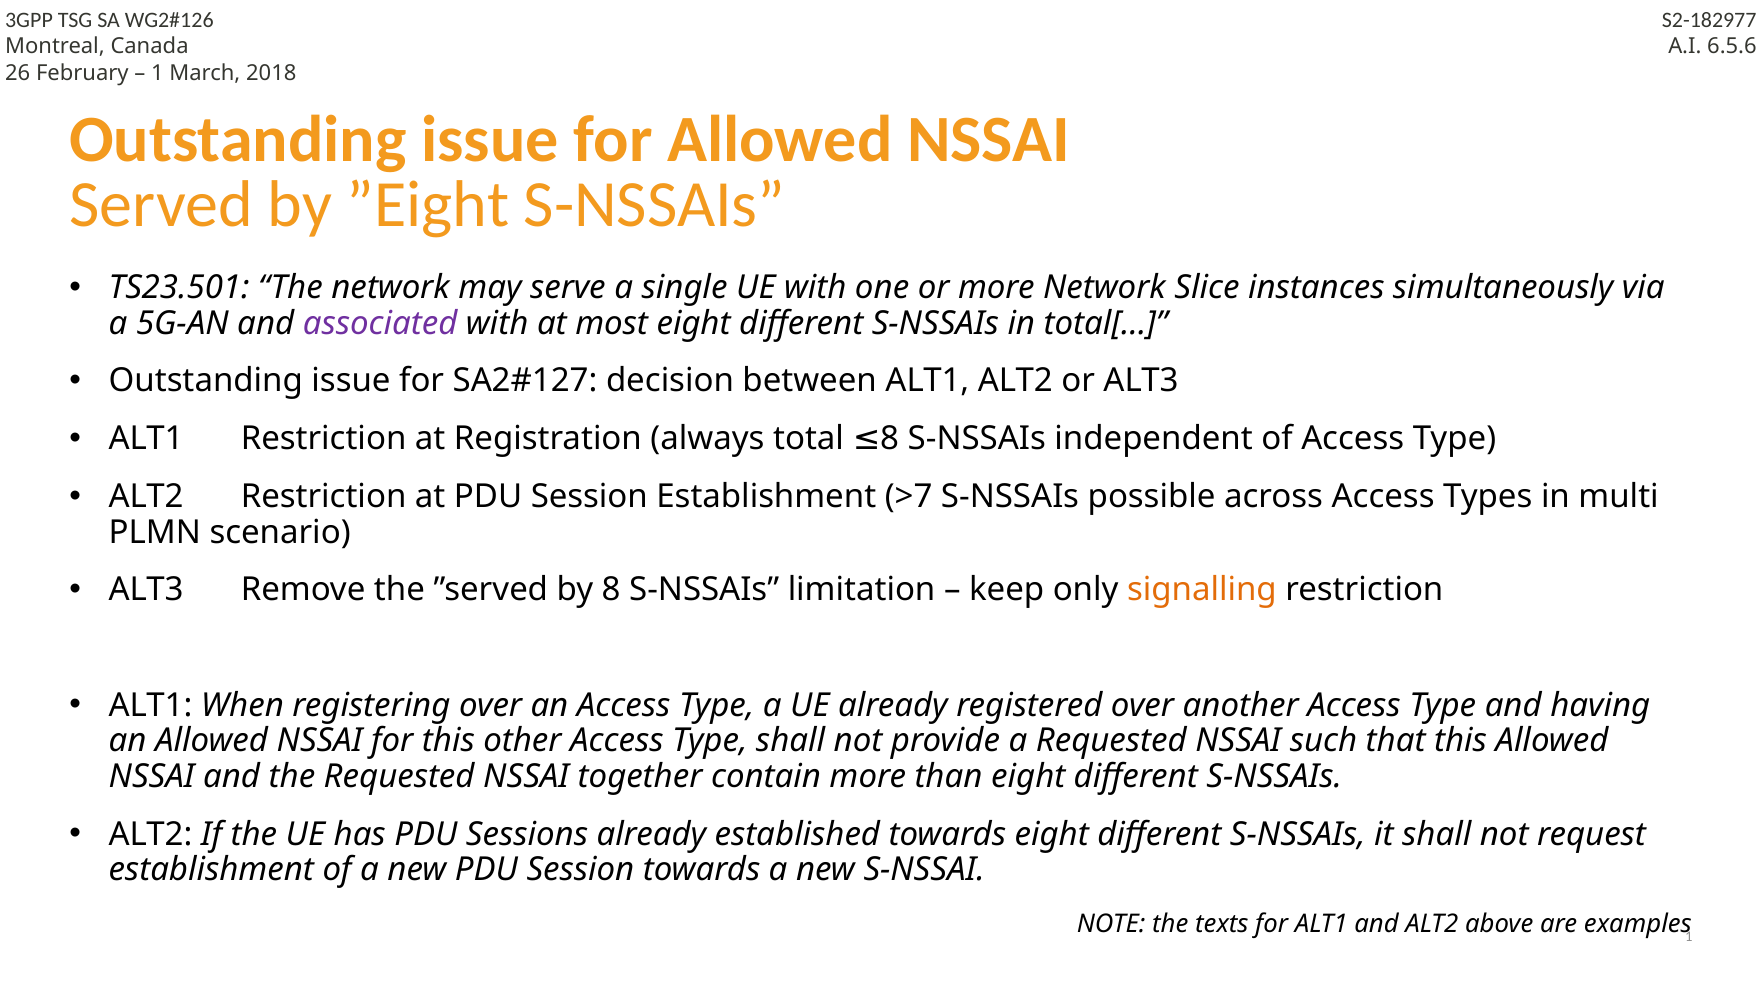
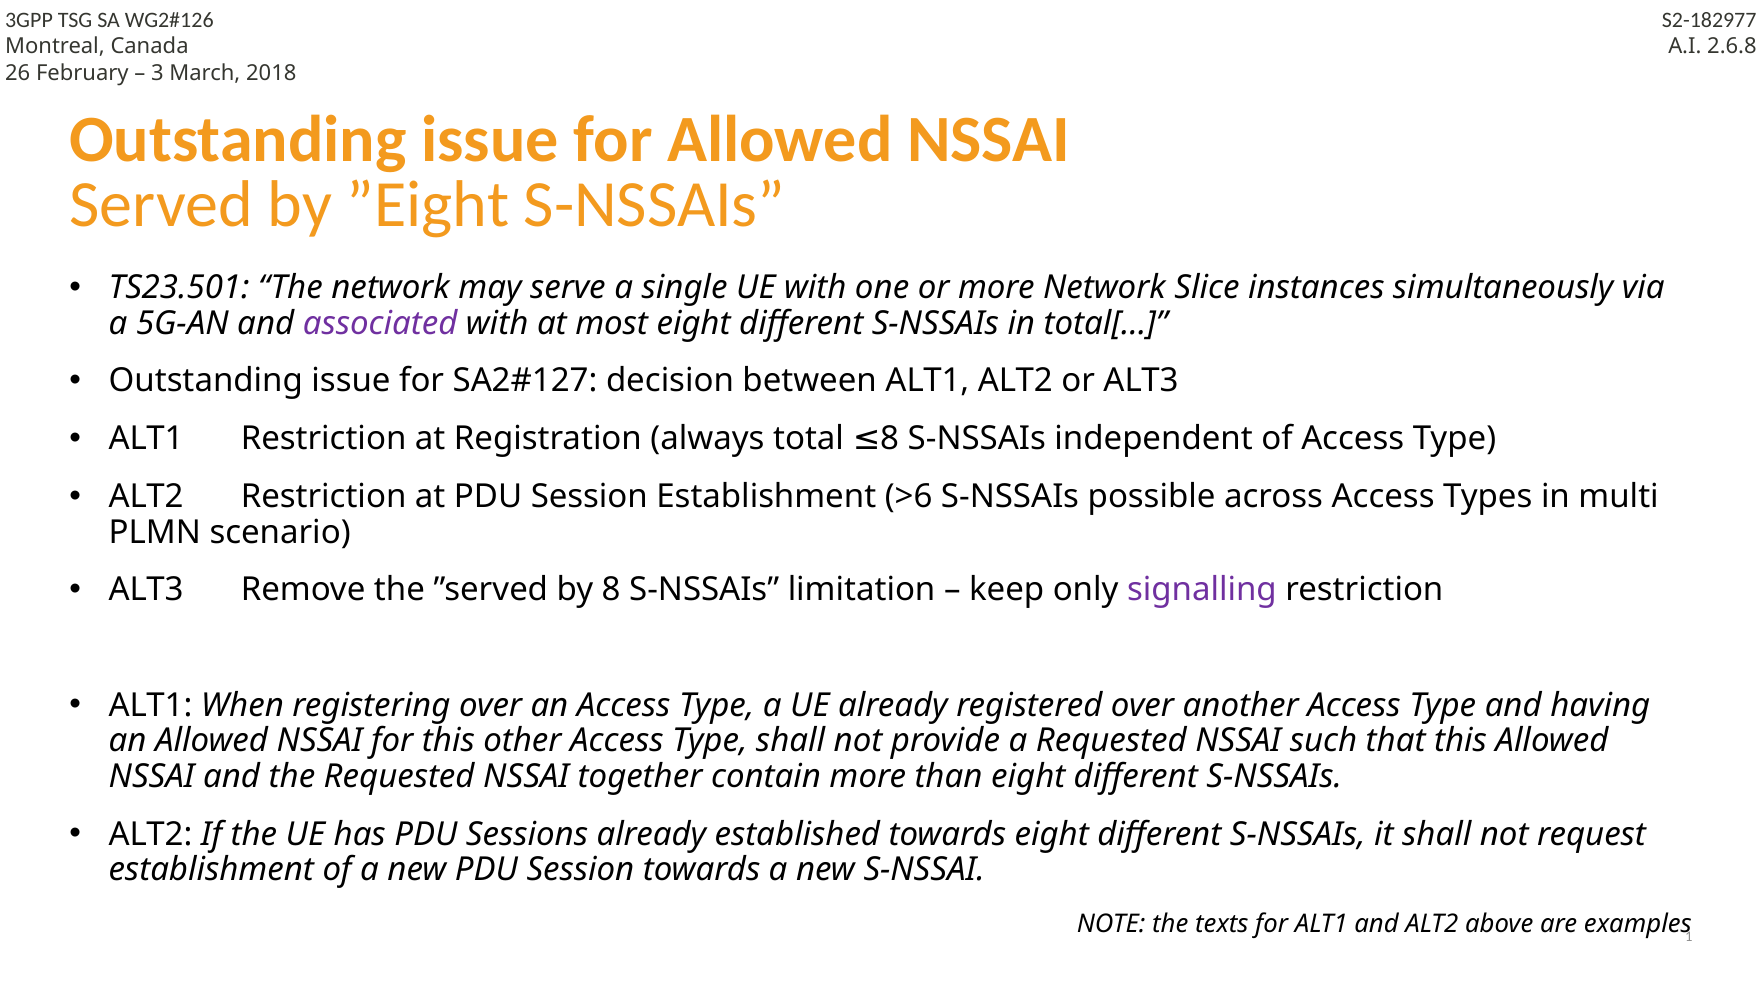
6.5.6: 6.5.6 -> 2.6.8 (1732, 46)
1: 1 -> 3 (157, 73)
>7: >7 -> >6 (909, 496)
signalling colour: orange -> purple (1202, 590)
